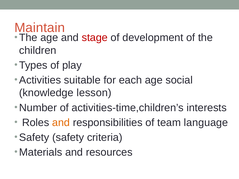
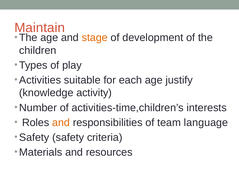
stage colour: red -> orange (95, 38)
social: social -> justify (179, 80)
lesson: lesson -> activity (94, 93)
